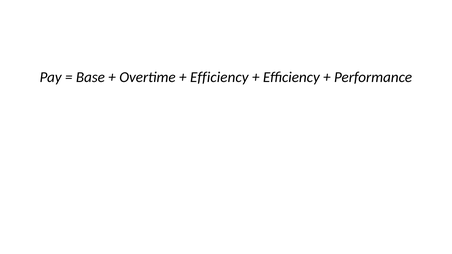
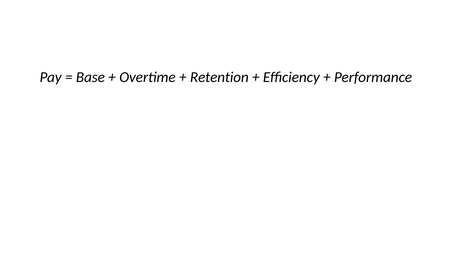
Efficiency: Efficiency -> Retention (219, 77)
